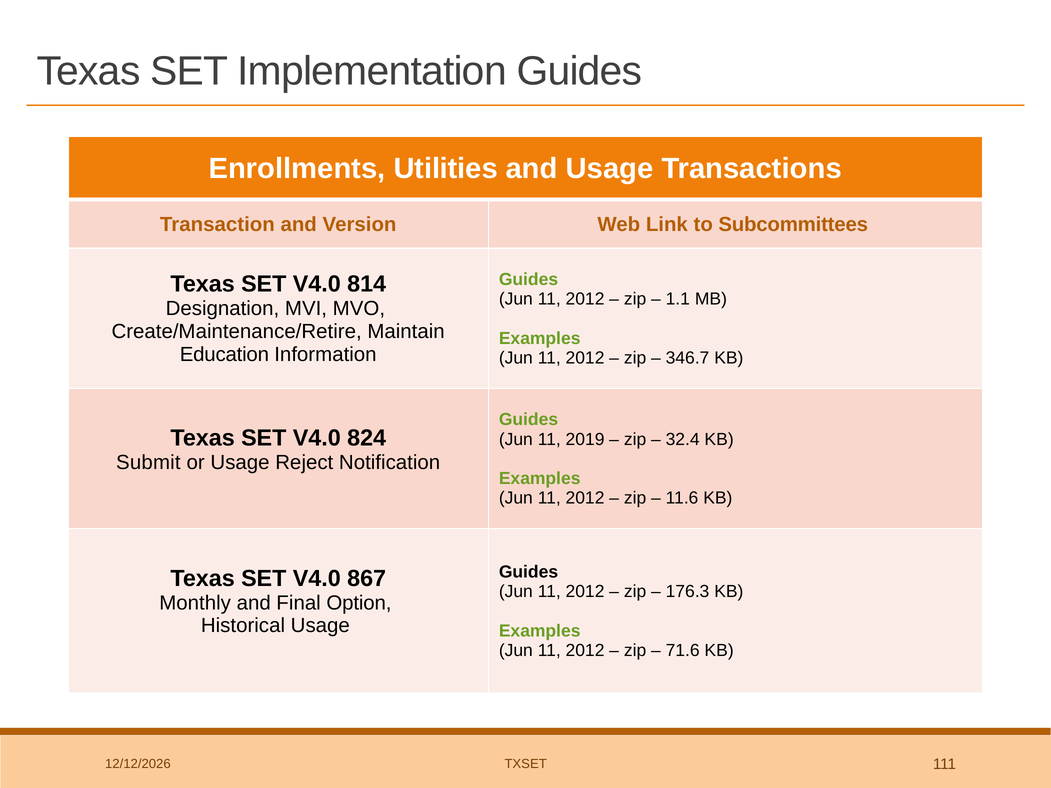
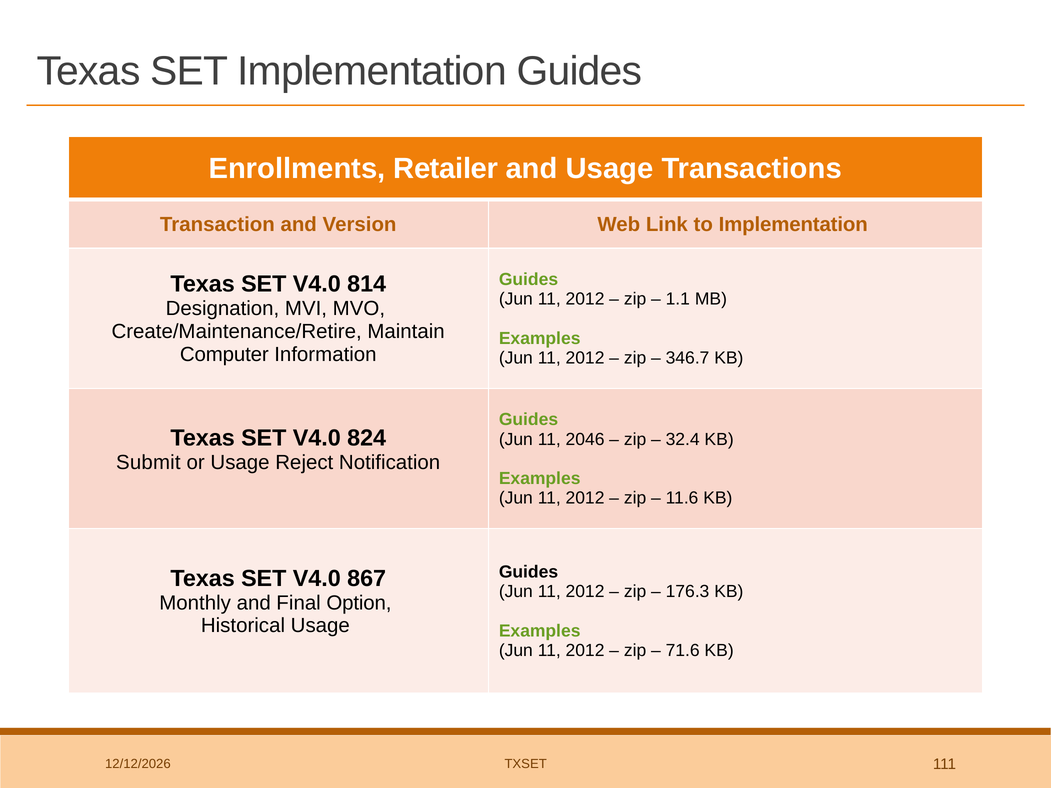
Utilities: Utilities -> Retailer (446, 169)
to Subcommittees: Subcommittees -> Implementation (793, 224)
Education: Education -> Computer (224, 355)
2019: 2019 -> 2046 (585, 439)
